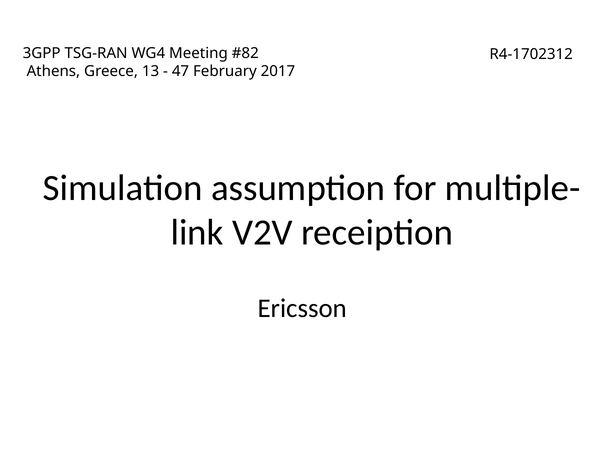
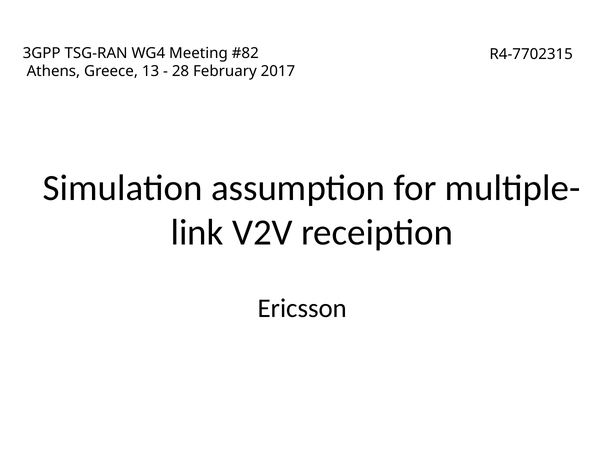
R4-1702312: R4-1702312 -> R4-7702315 (531, 54)
47: 47 -> 28 (181, 71)
